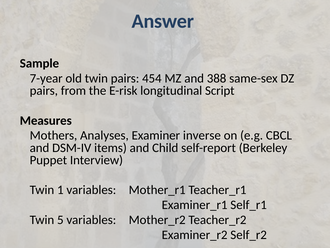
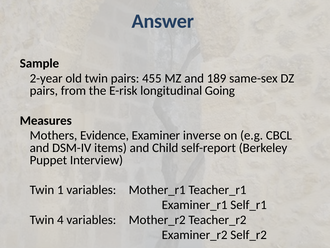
7-year: 7-year -> 2-year (46, 78)
454: 454 -> 455 (152, 78)
388: 388 -> 189 (217, 78)
Script: Script -> Going (220, 90)
Analyses: Analyses -> Evidence (104, 135)
5: 5 -> 4 (60, 219)
